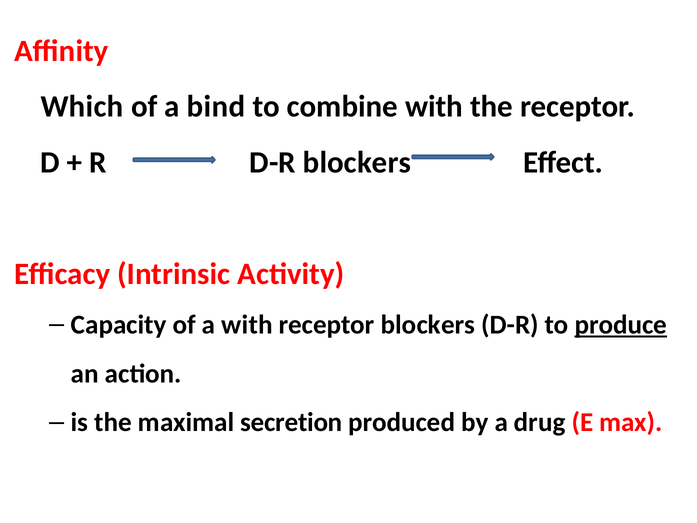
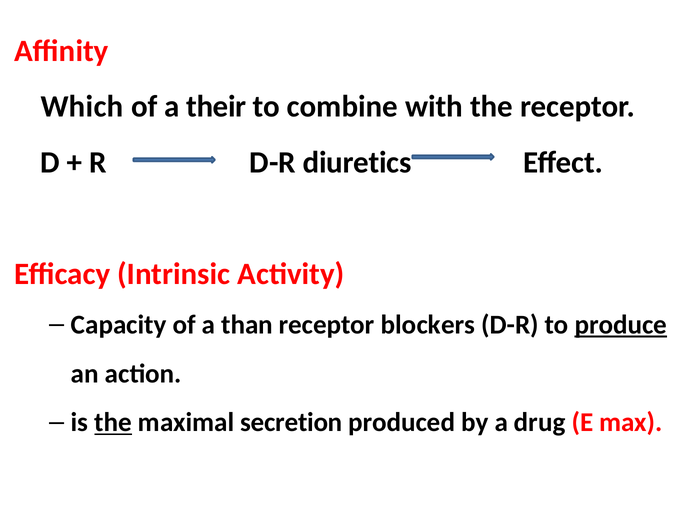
bind: bind -> their (216, 107)
D-R blockers: blockers -> diuretics (357, 162)
a with: with -> than (247, 325)
the underline: none -> present (113, 422)
